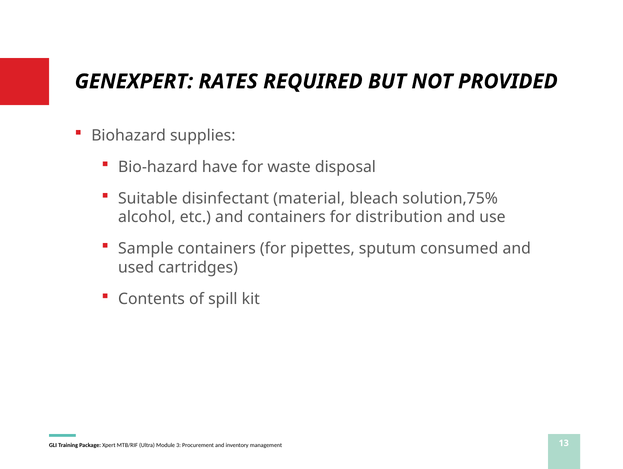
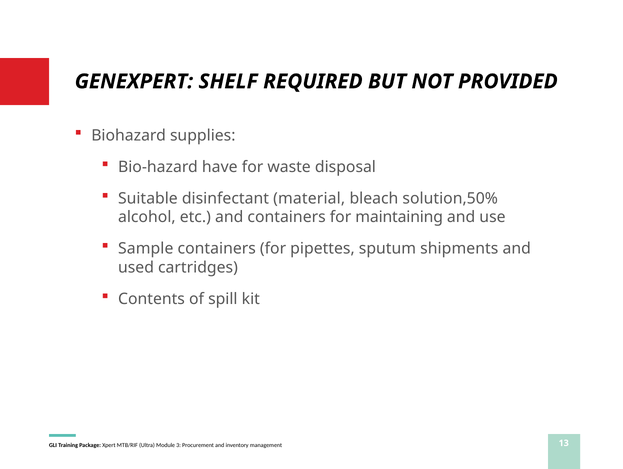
RATES: RATES -> SHELF (228, 81)
solution,75%: solution,75% -> solution,50% (450, 198)
distribution: distribution -> maintaining (399, 217)
consumed: consumed -> shipments (459, 249)
